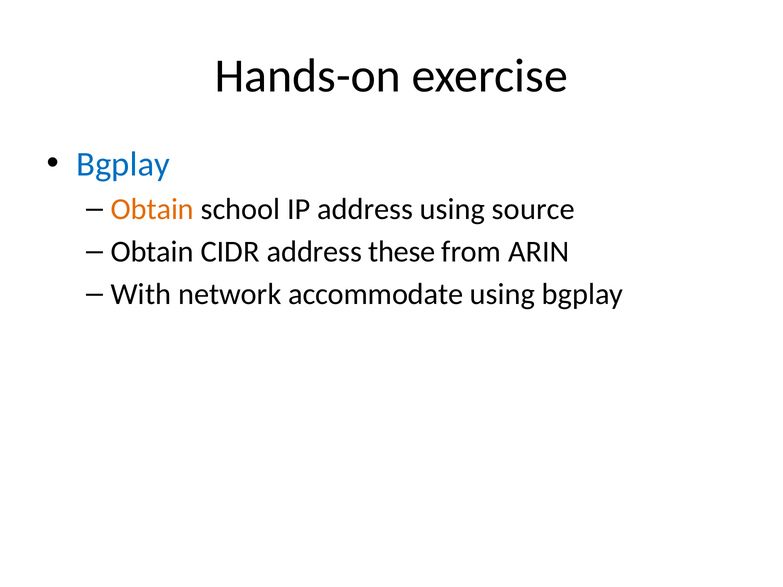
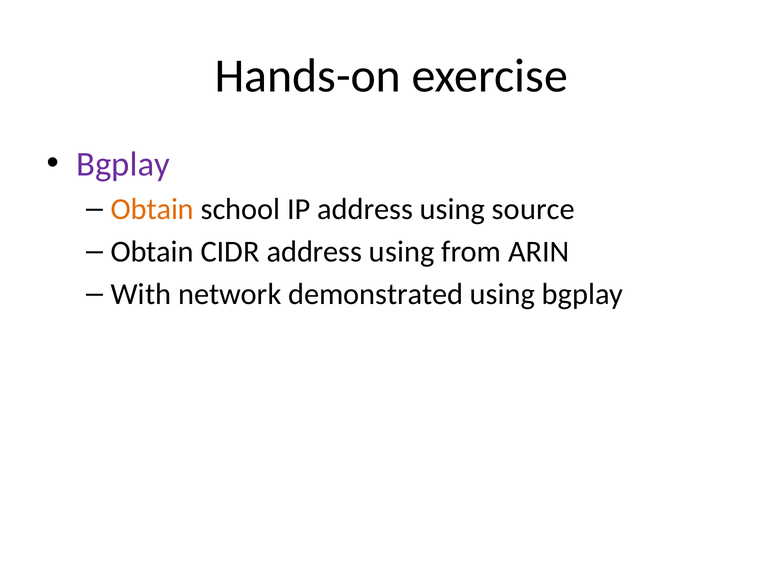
Bgplay colour: blue -> purple (123, 164)
CIDR address these: these -> using (402, 252)
accommodate: accommodate -> demonstrated (376, 295)
